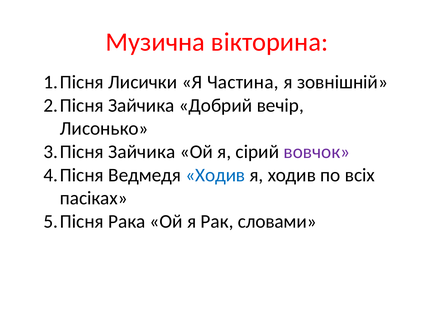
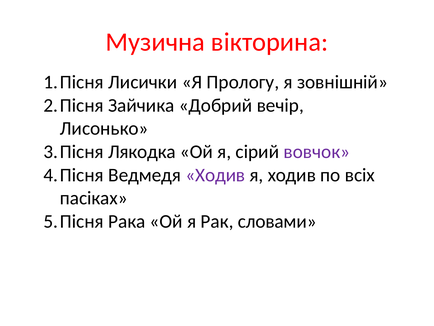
Частина: Частина -> Прологу (243, 82)
Зайчика: Зайчика -> Лякодка (142, 152)
Ходив colour: blue -> purple (215, 175)
